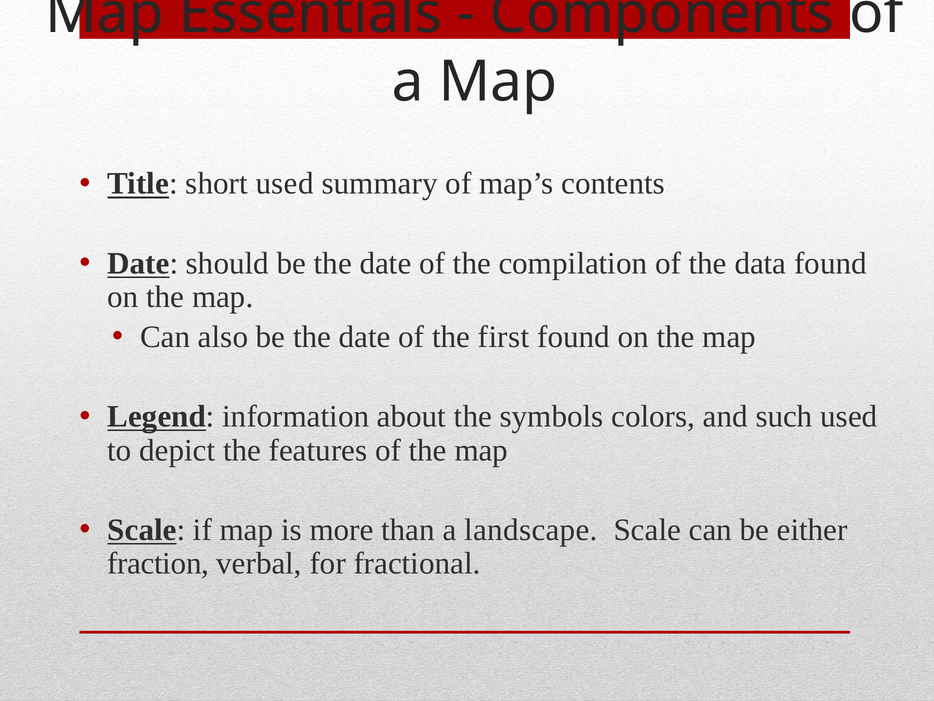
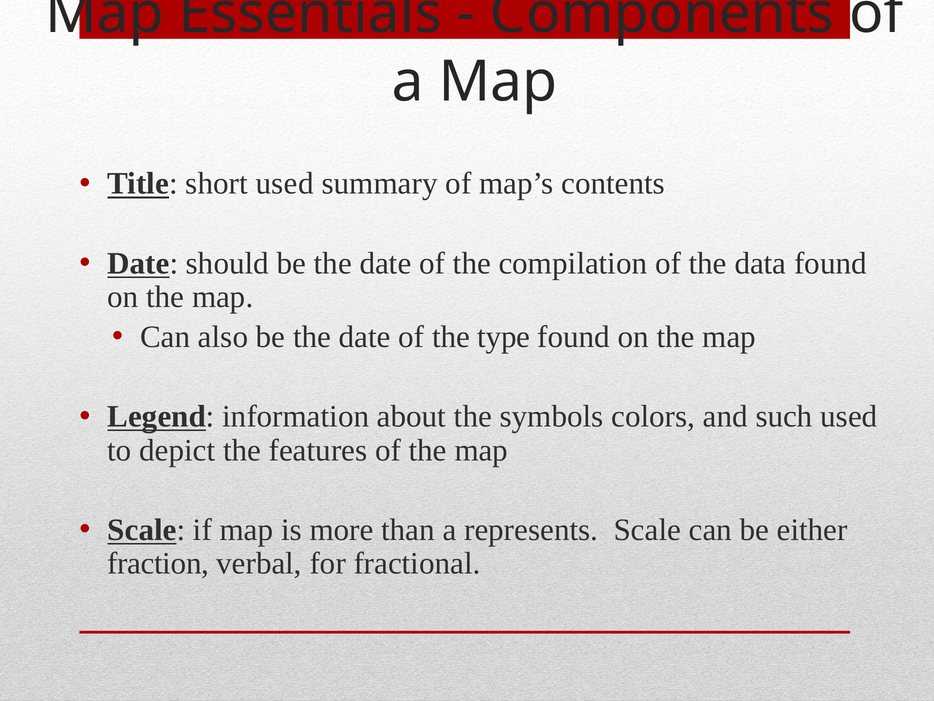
first: first -> type (504, 337)
landscape: landscape -> represents (531, 530)
